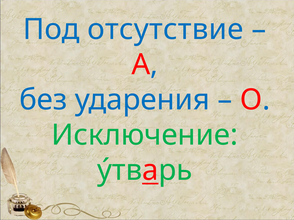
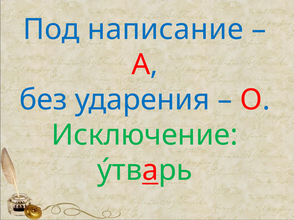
отсутствие: отсутствие -> написание (165, 30)
